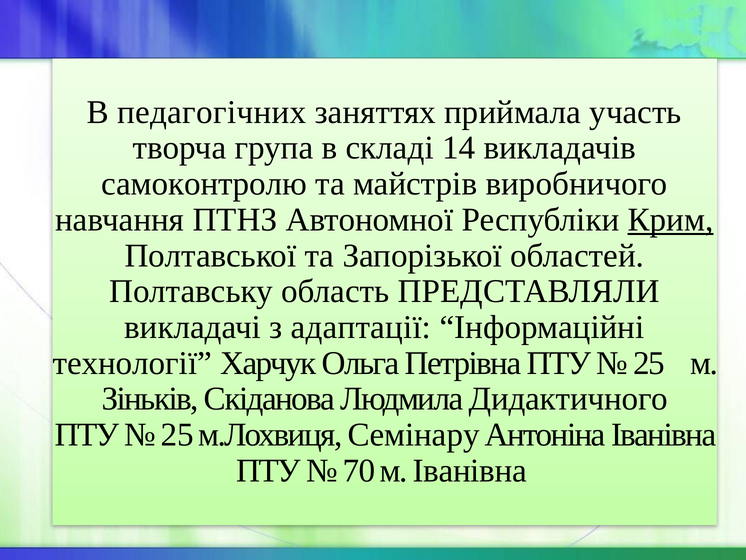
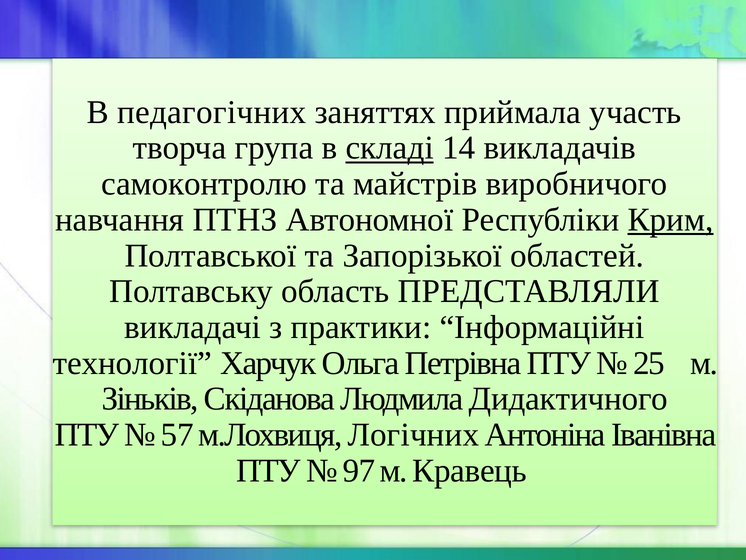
складі underline: none -> present (390, 148)
адаптації: адаптації -> практики (361, 327)
25: 25 -> 57 (177, 435)
Семінару: Семінару -> Логічних (413, 435)
70: 70 -> 97 (359, 470)
м Іванівна: Іванівна -> Кравець (470, 470)
